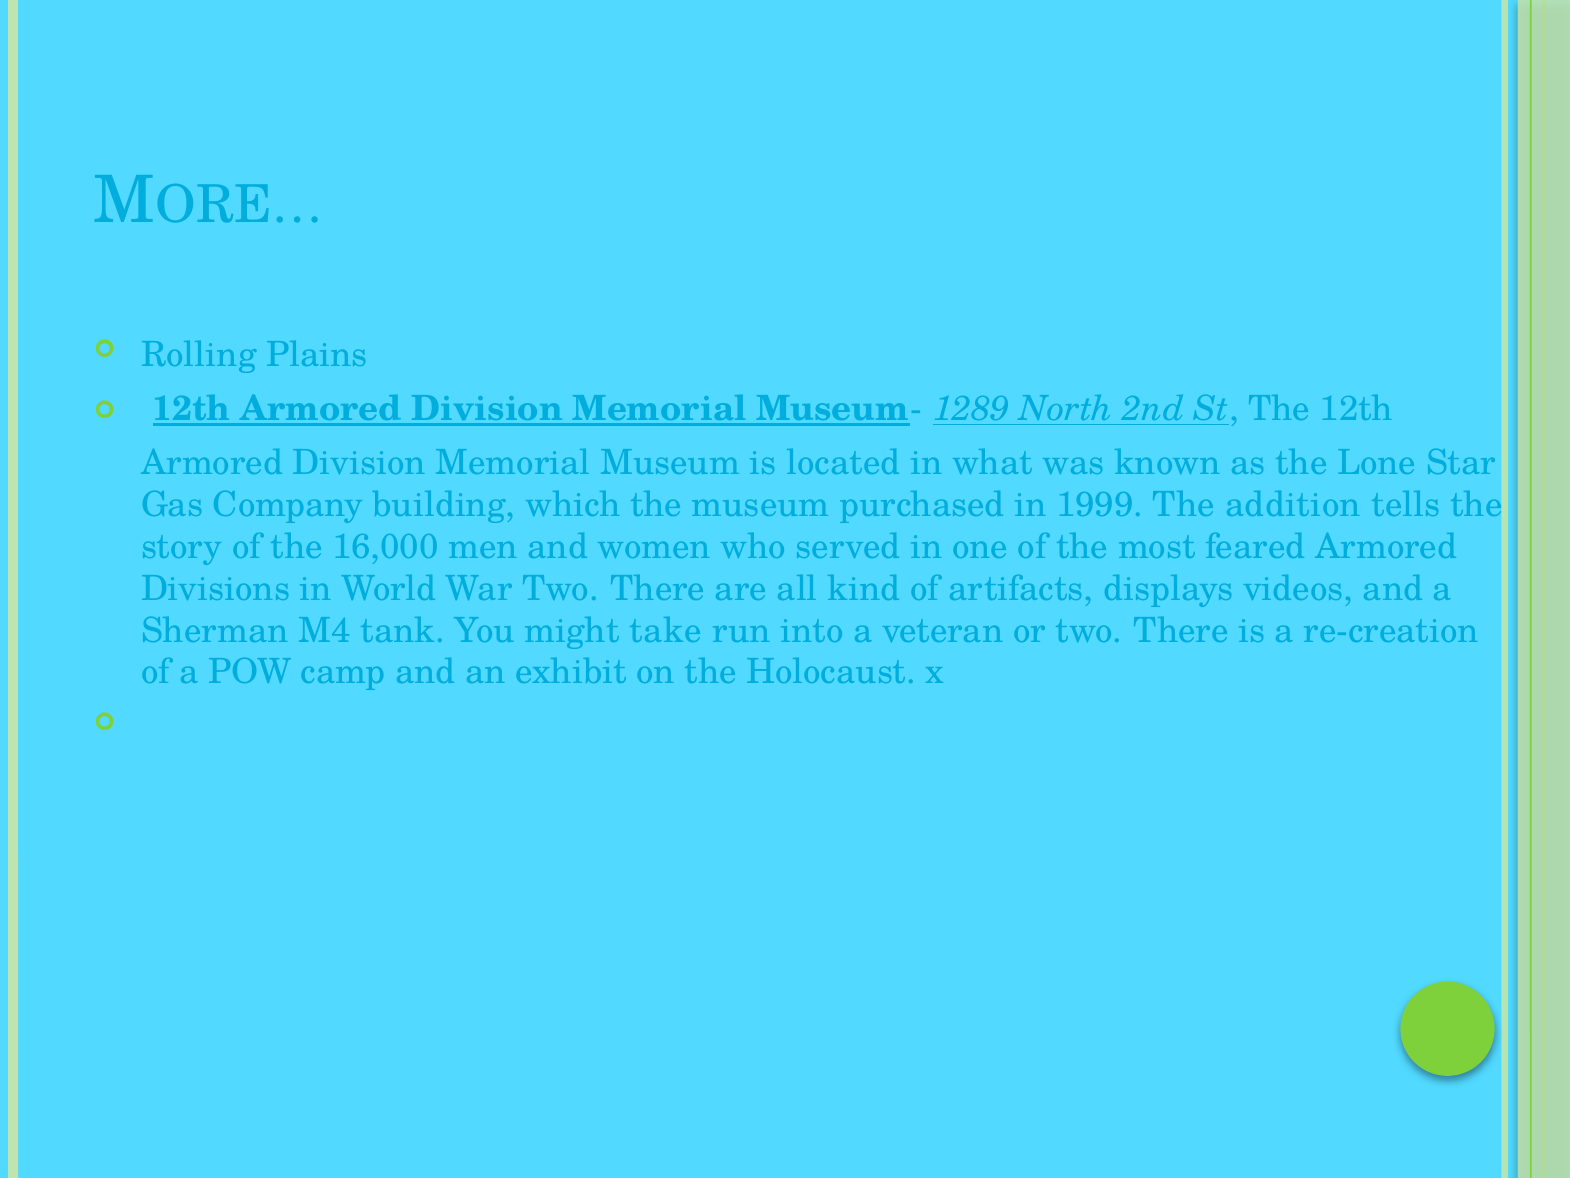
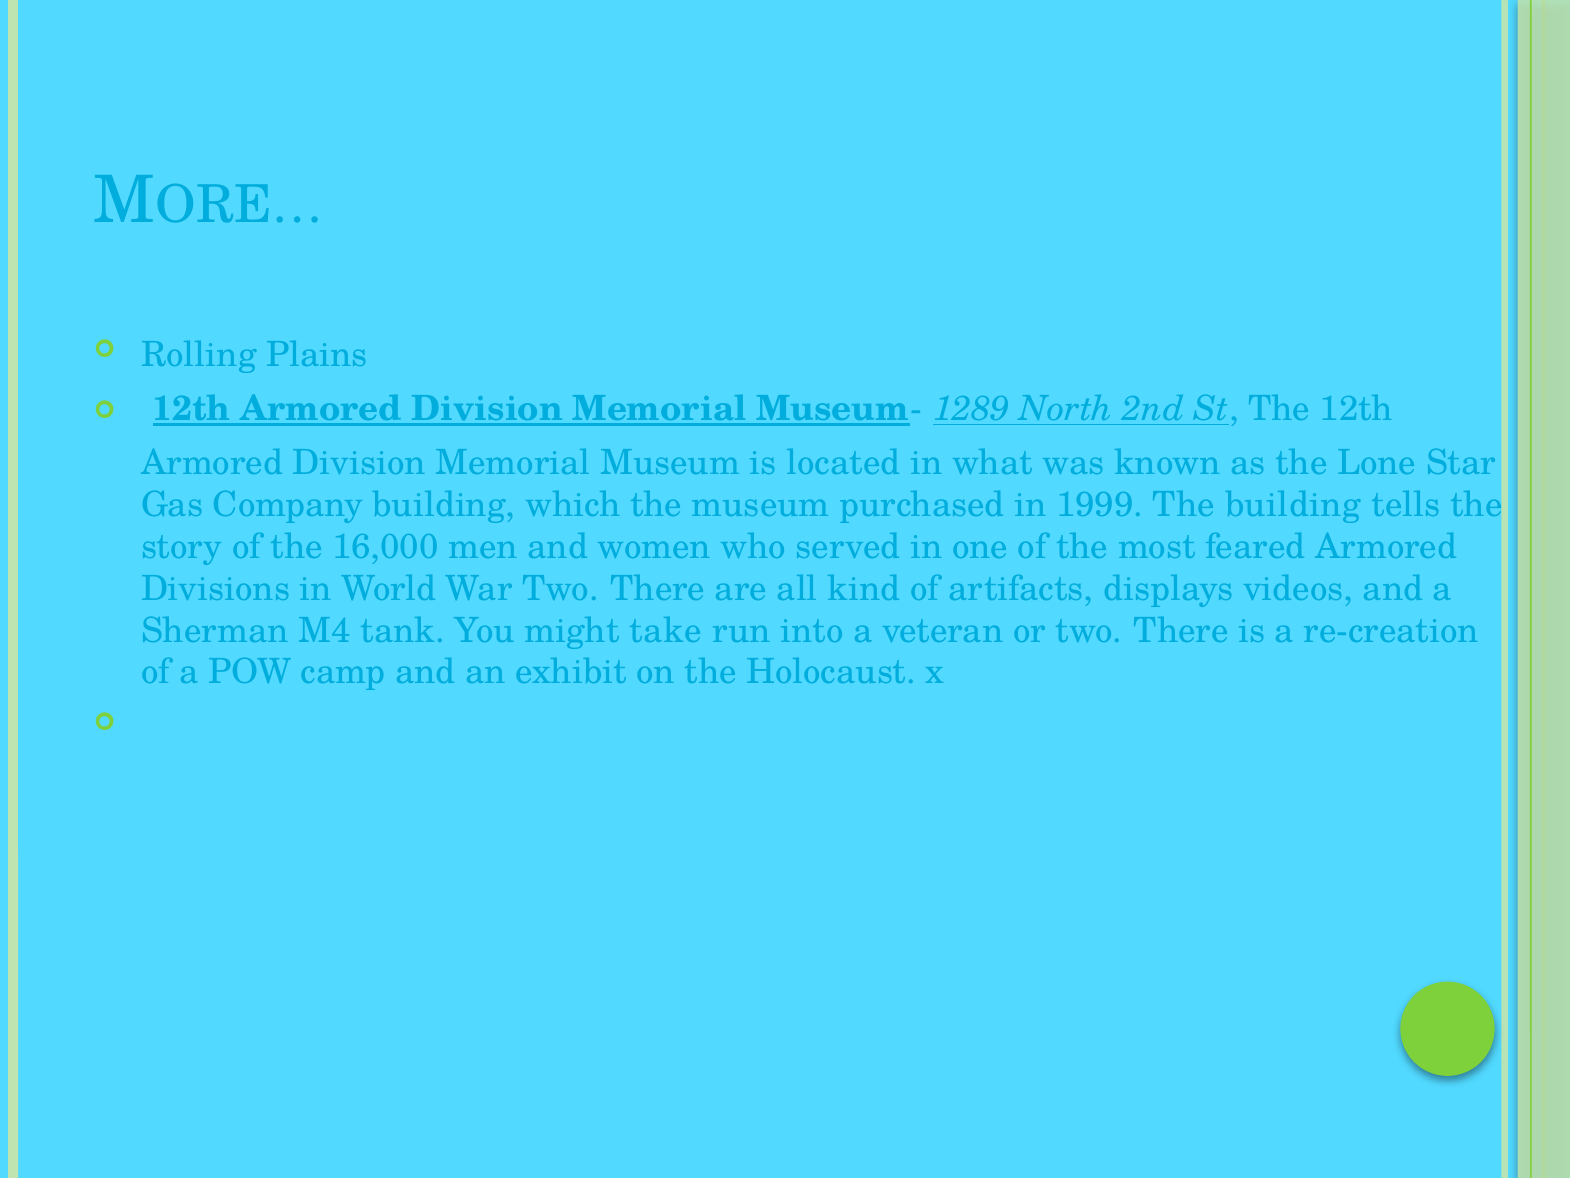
The addition: addition -> building (1293, 505)
